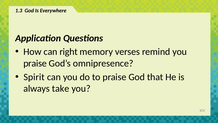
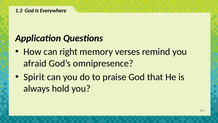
praise: praise -> afraid (35, 63)
take: take -> hold (61, 89)
